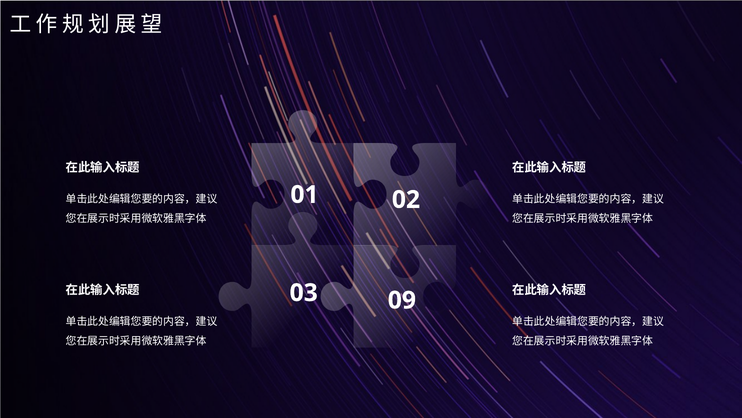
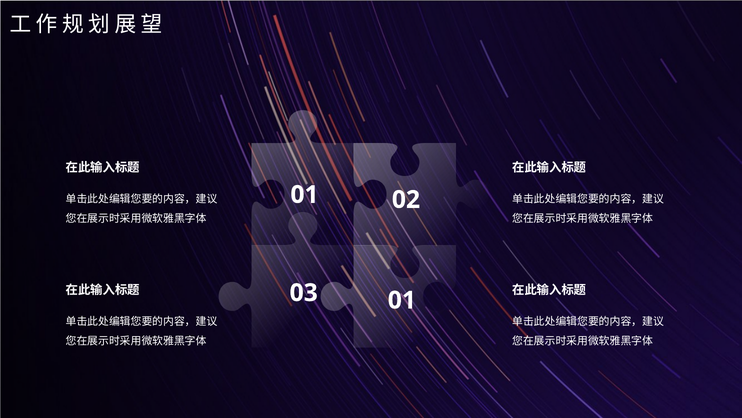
03 09: 09 -> 01 (402, 300)
